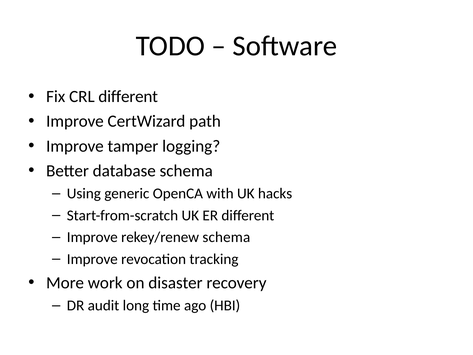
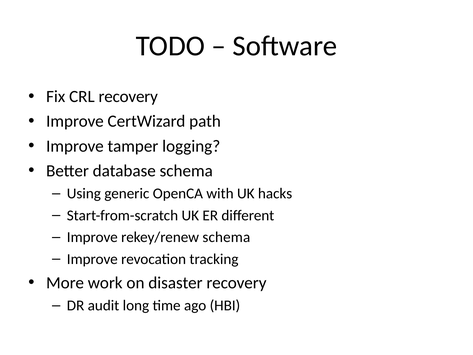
CRL different: different -> recovery (128, 97)
